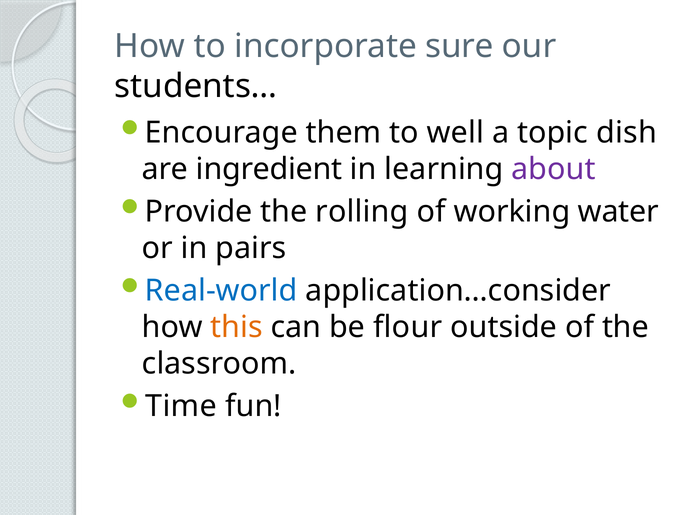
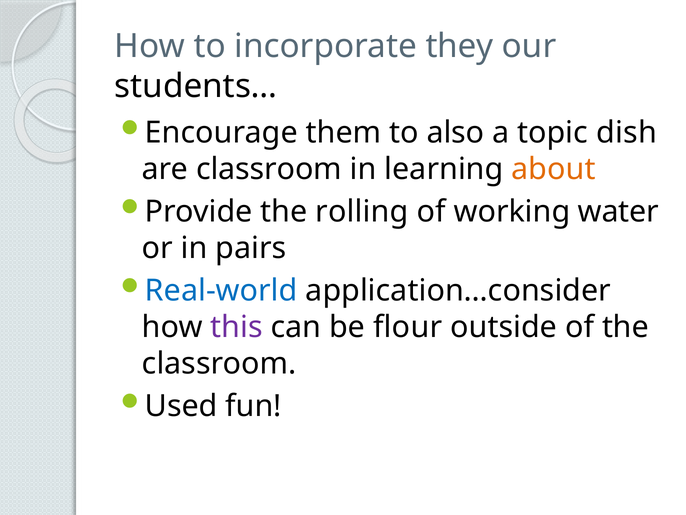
sure: sure -> they (460, 46)
well: well -> also (455, 132)
are ingredient: ingredient -> classroom (269, 169)
about colour: purple -> orange (553, 169)
this colour: orange -> purple (237, 327)
Time: Time -> Used (181, 406)
